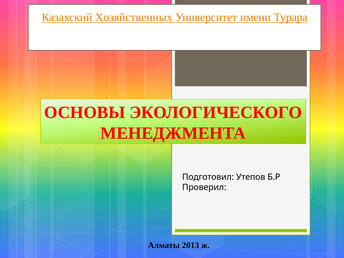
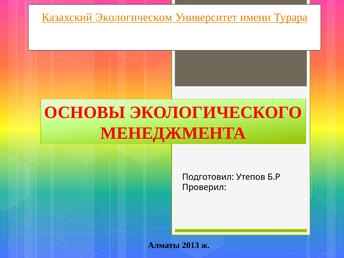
Хозяйственных: Хозяйственных -> Экологическом (134, 17)
